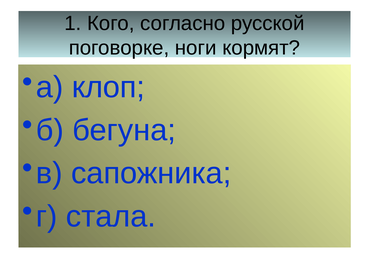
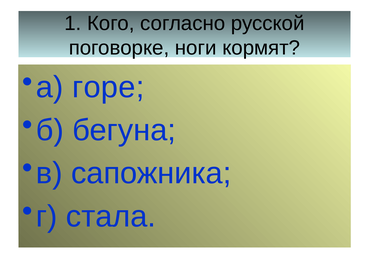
клоп: клоп -> горе (108, 87)
